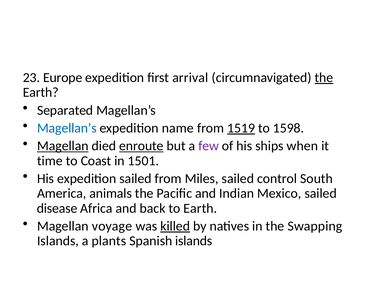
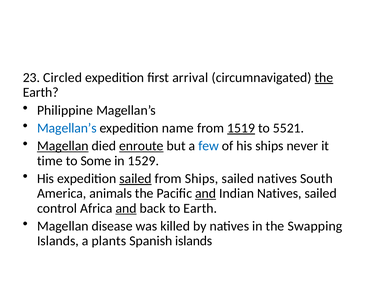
Europe: Europe -> Circled (63, 78)
Separated: Separated -> Philippine (65, 110)
1598: 1598 -> 5521 (289, 128)
few colour: purple -> blue (209, 146)
when: when -> never (302, 146)
Coast: Coast -> Some (96, 161)
1501: 1501 -> 1529 (143, 161)
sailed underline: none -> present (135, 179)
from Miles: Miles -> Ships (202, 179)
sailed control: control -> natives (277, 179)
and underline: none -> present (206, 193)
Indian Mexico: Mexico -> Natives (279, 193)
disease: disease -> control (57, 208)
and underline: none -> present (126, 208)
voyage: voyage -> disease (112, 226)
killed underline: present -> none (175, 226)
